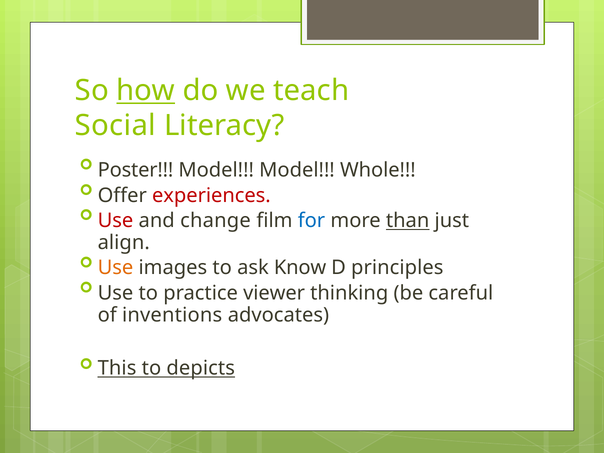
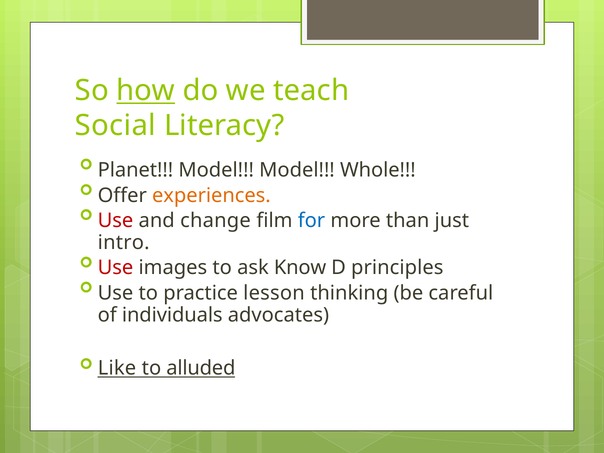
Poster: Poster -> Planet (135, 170)
experiences colour: red -> orange (211, 195)
than underline: present -> none (408, 221)
align: align -> intro (124, 242)
Use colour: orange -> red (115, 268)
viewer: viewer -> lesson (274, 293)
inventions: inventions -> individuals (172, 315)
This: This -> Like (117, 368)
depicts: depicts -> alluded (201, 368)
